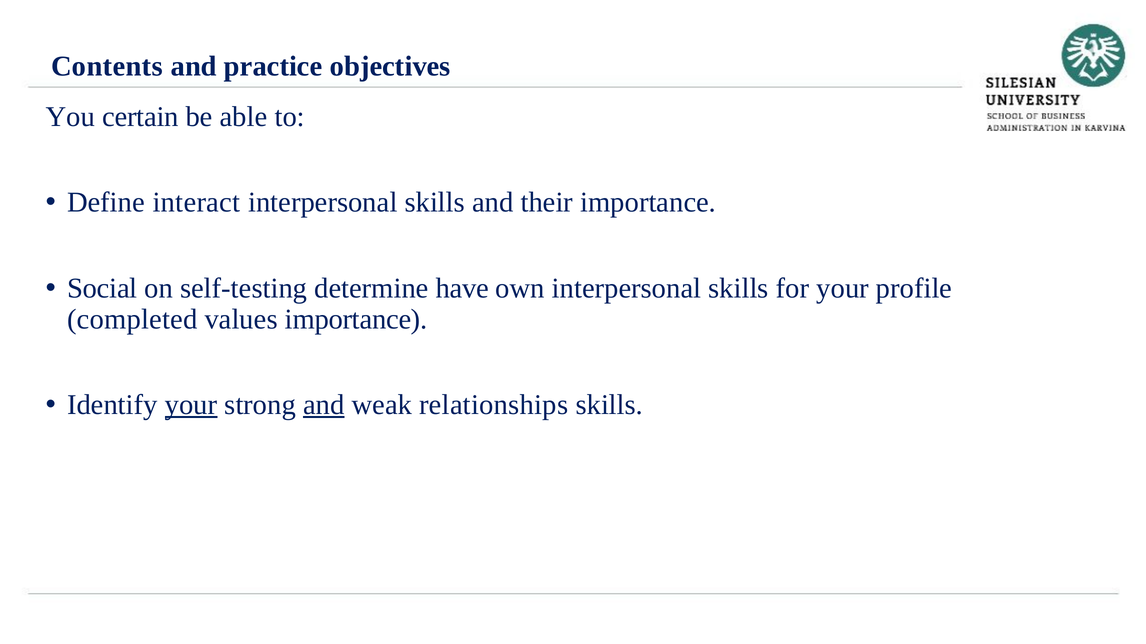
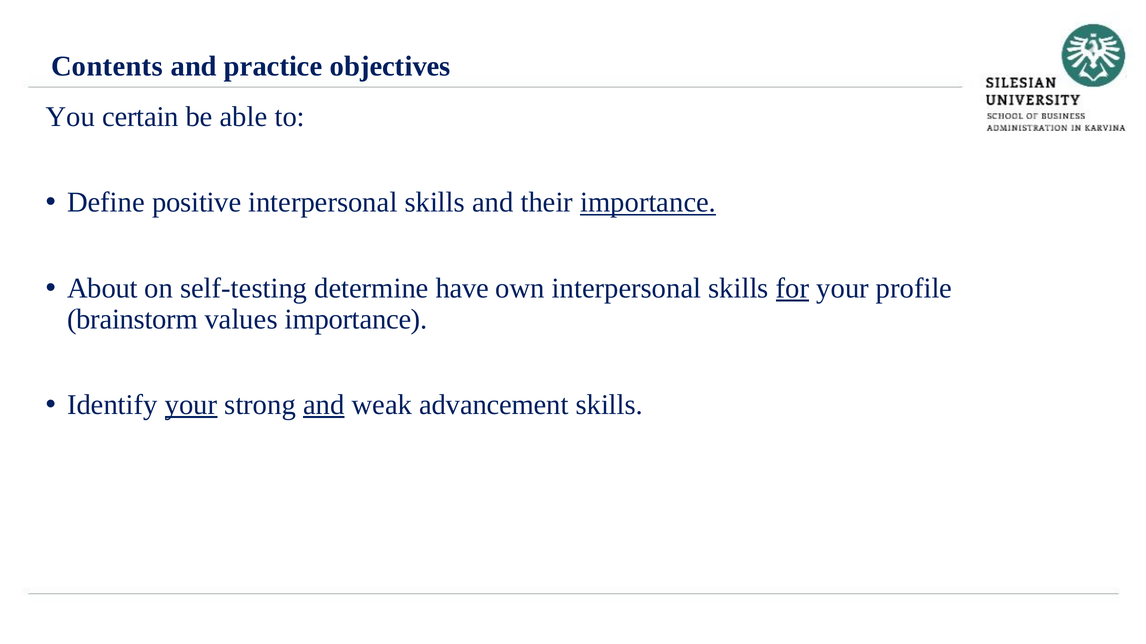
interact: interact -> positive (197, 203)
importance underline: none -> present (648, 203)
Social: Social -> About (102, 288)
for underline: none -> present (793, 288)
completed: completed -> brainstorm (133, 319)
relationships: relationships -> advancement (494, 405)
